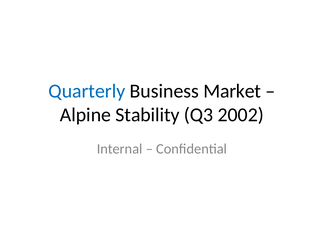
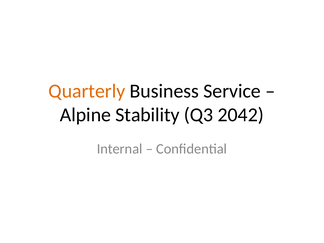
Quarterly colour: blue -> orange (87, 91)
Market: Market -> Service (232, 91)
2002: 2002 -> 2042 (241, 115)
